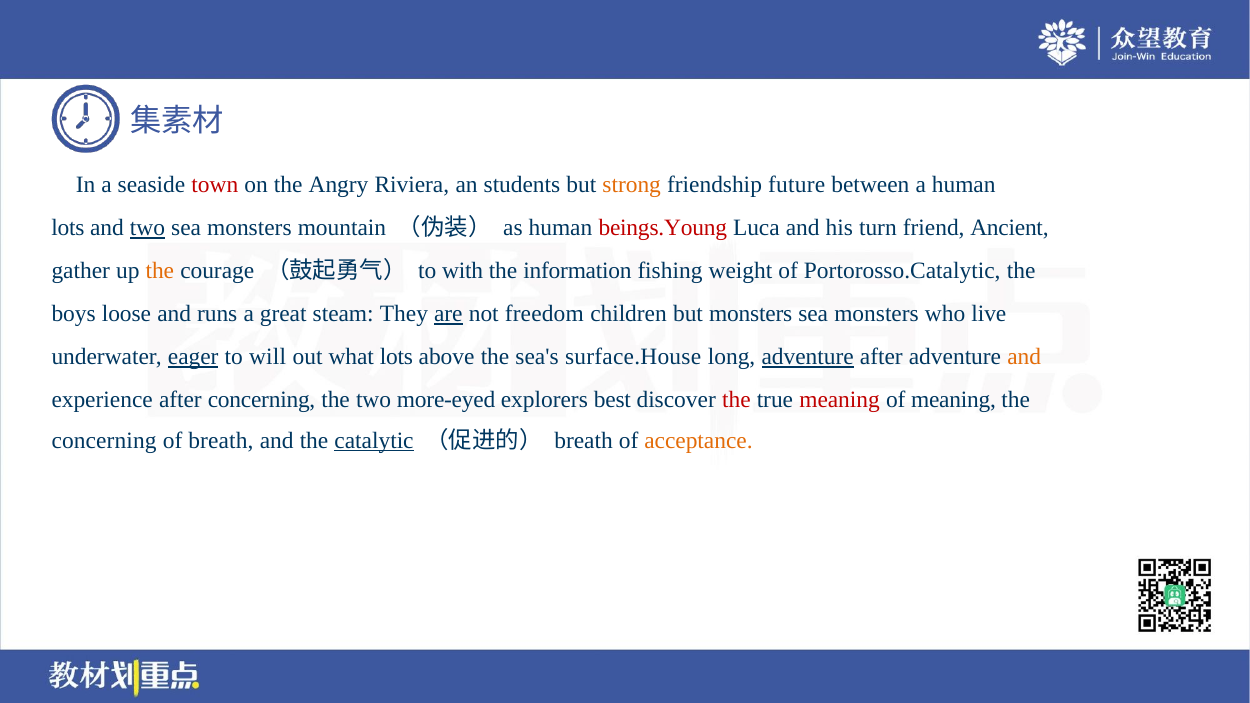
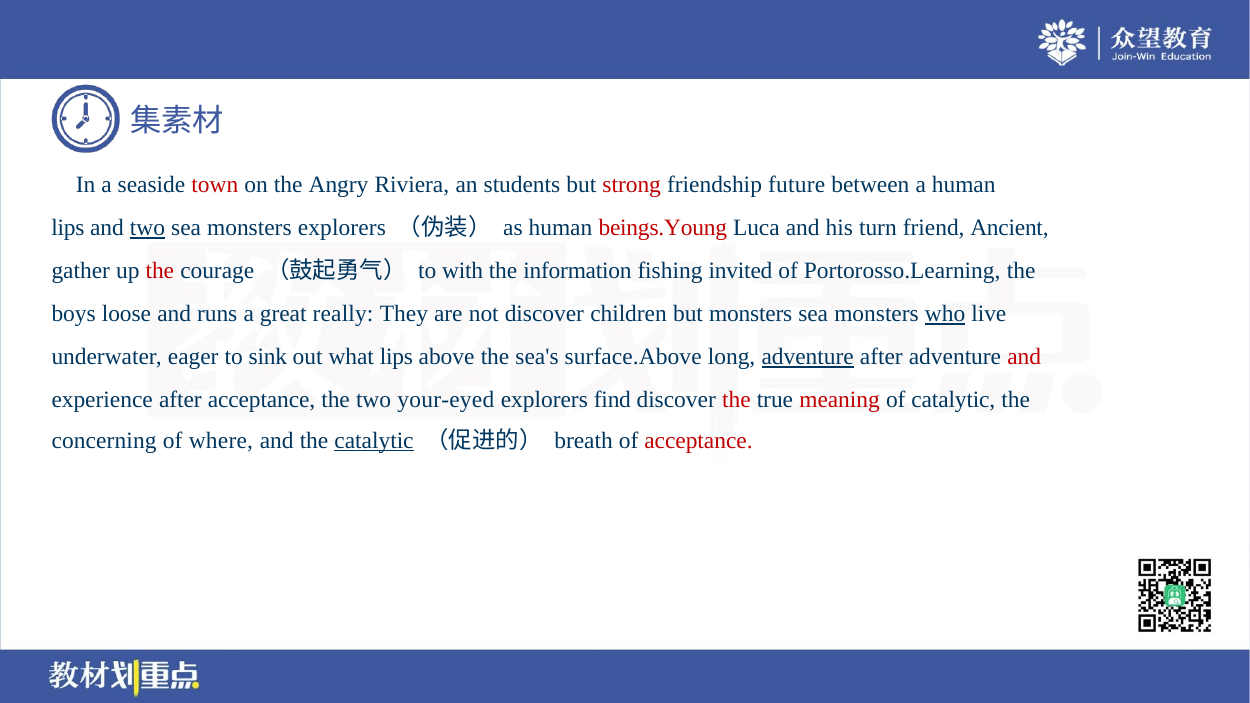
strong colour: orange -> red (632, 185)
lots: lots -> lips (68, 228)
monsters mountain: mountain -> explorers (342, 228)
the colour: orange -> red (160, 271)
weight: weight -> invited (741, 271)
Portorosso.Catalytic: Portorosso.Catalytic -> Portorosso.Learning (902, 271)
steam: steam -> really (343, 314)
are underline: present -> none (448, 314)
not freedom: freedom -> discover (544, 314)
who underline: none -> present (945, 314)
eager underline: present -> none (193, 357)
will: will -> sink (268, 357)
what lots: lots -> lips (396, 357)
surface.House: surface.House -> surface.Above (633, 357)
and colour: orange -> red (1024, 357)
after concerning: concerning -> acceptance (262, 400)
more-eyed: more-eyed -> your-eyed (446, 400)
best: best -> find (612, 400)
of meaning: meaning -> catalytic (953, 400)
of breath: breath -> where (221, 440)
acceptance colour: orange -> red (698, 440)
